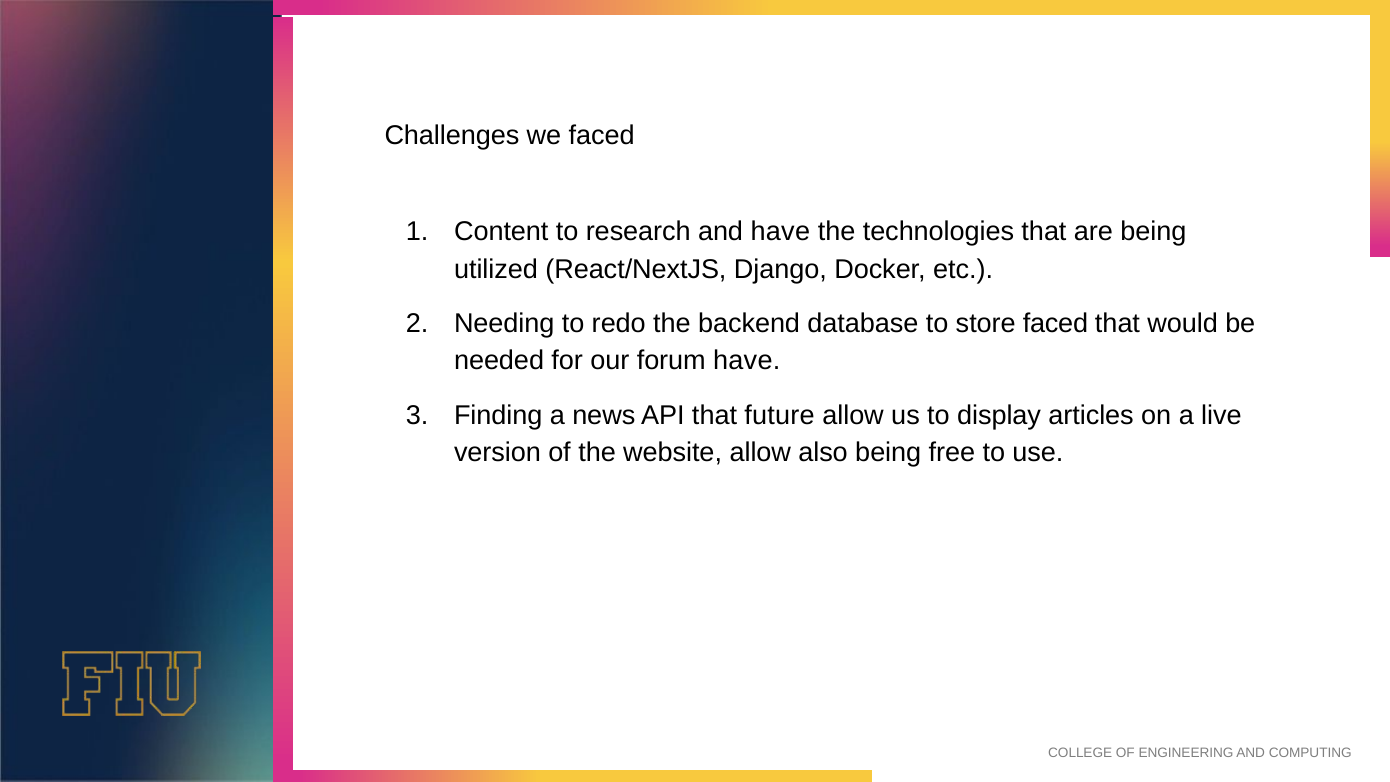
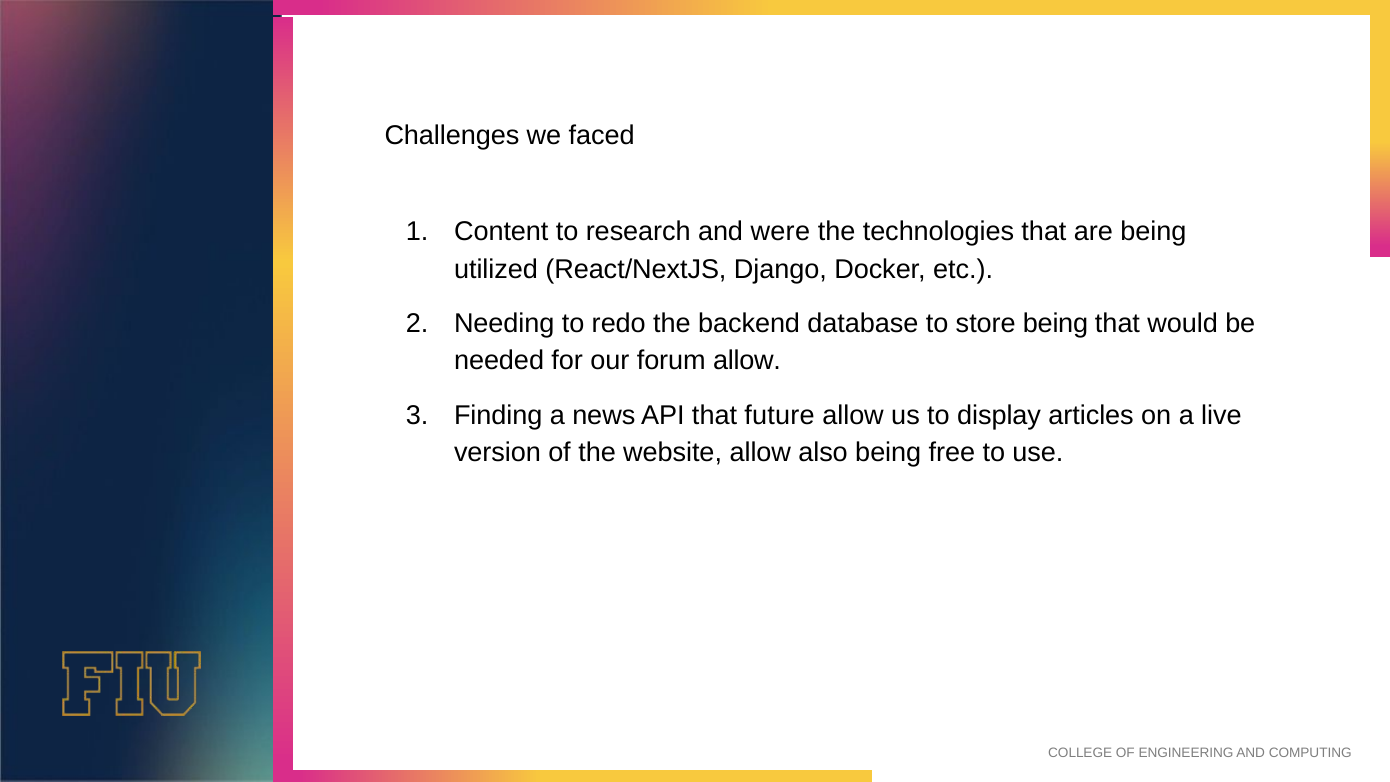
and have: have -> were (780, 232)
store faced: faced -> being (1056, 324)
forum have: have -> allow (747, 361)
